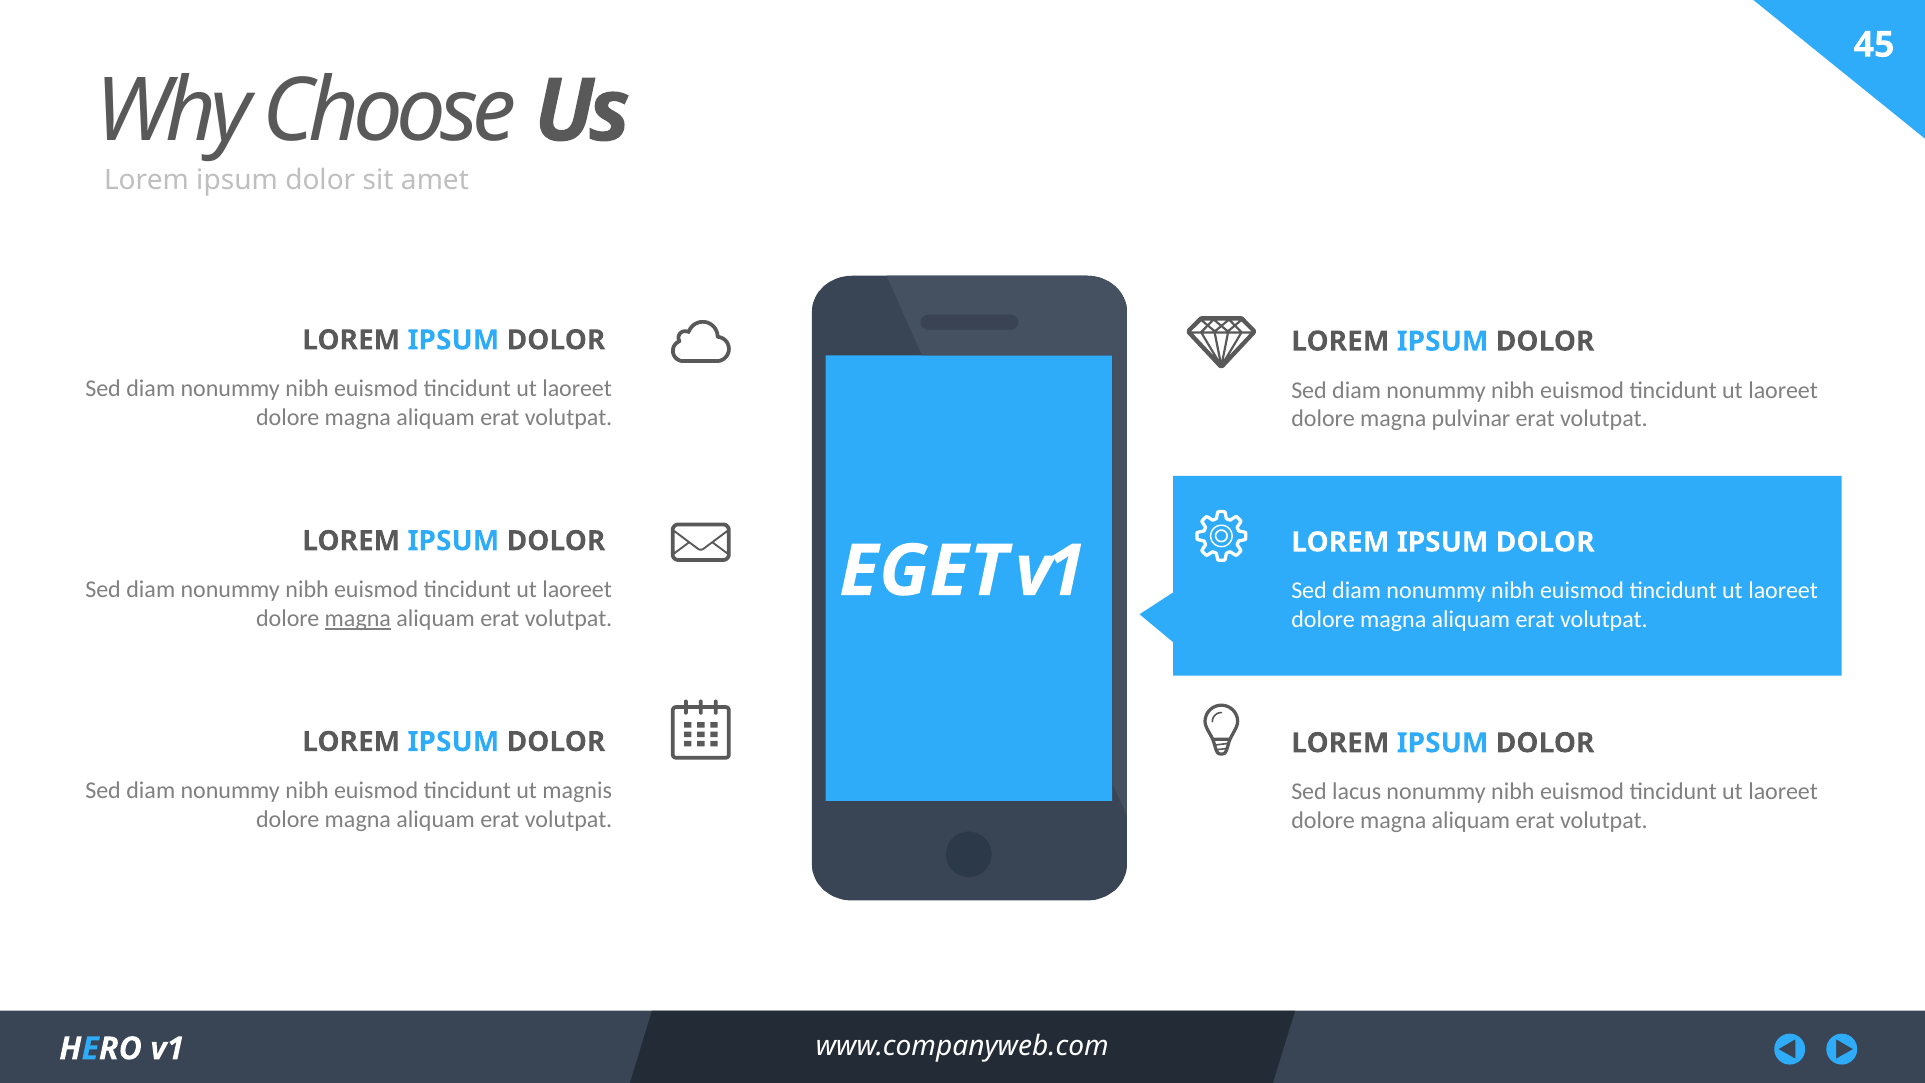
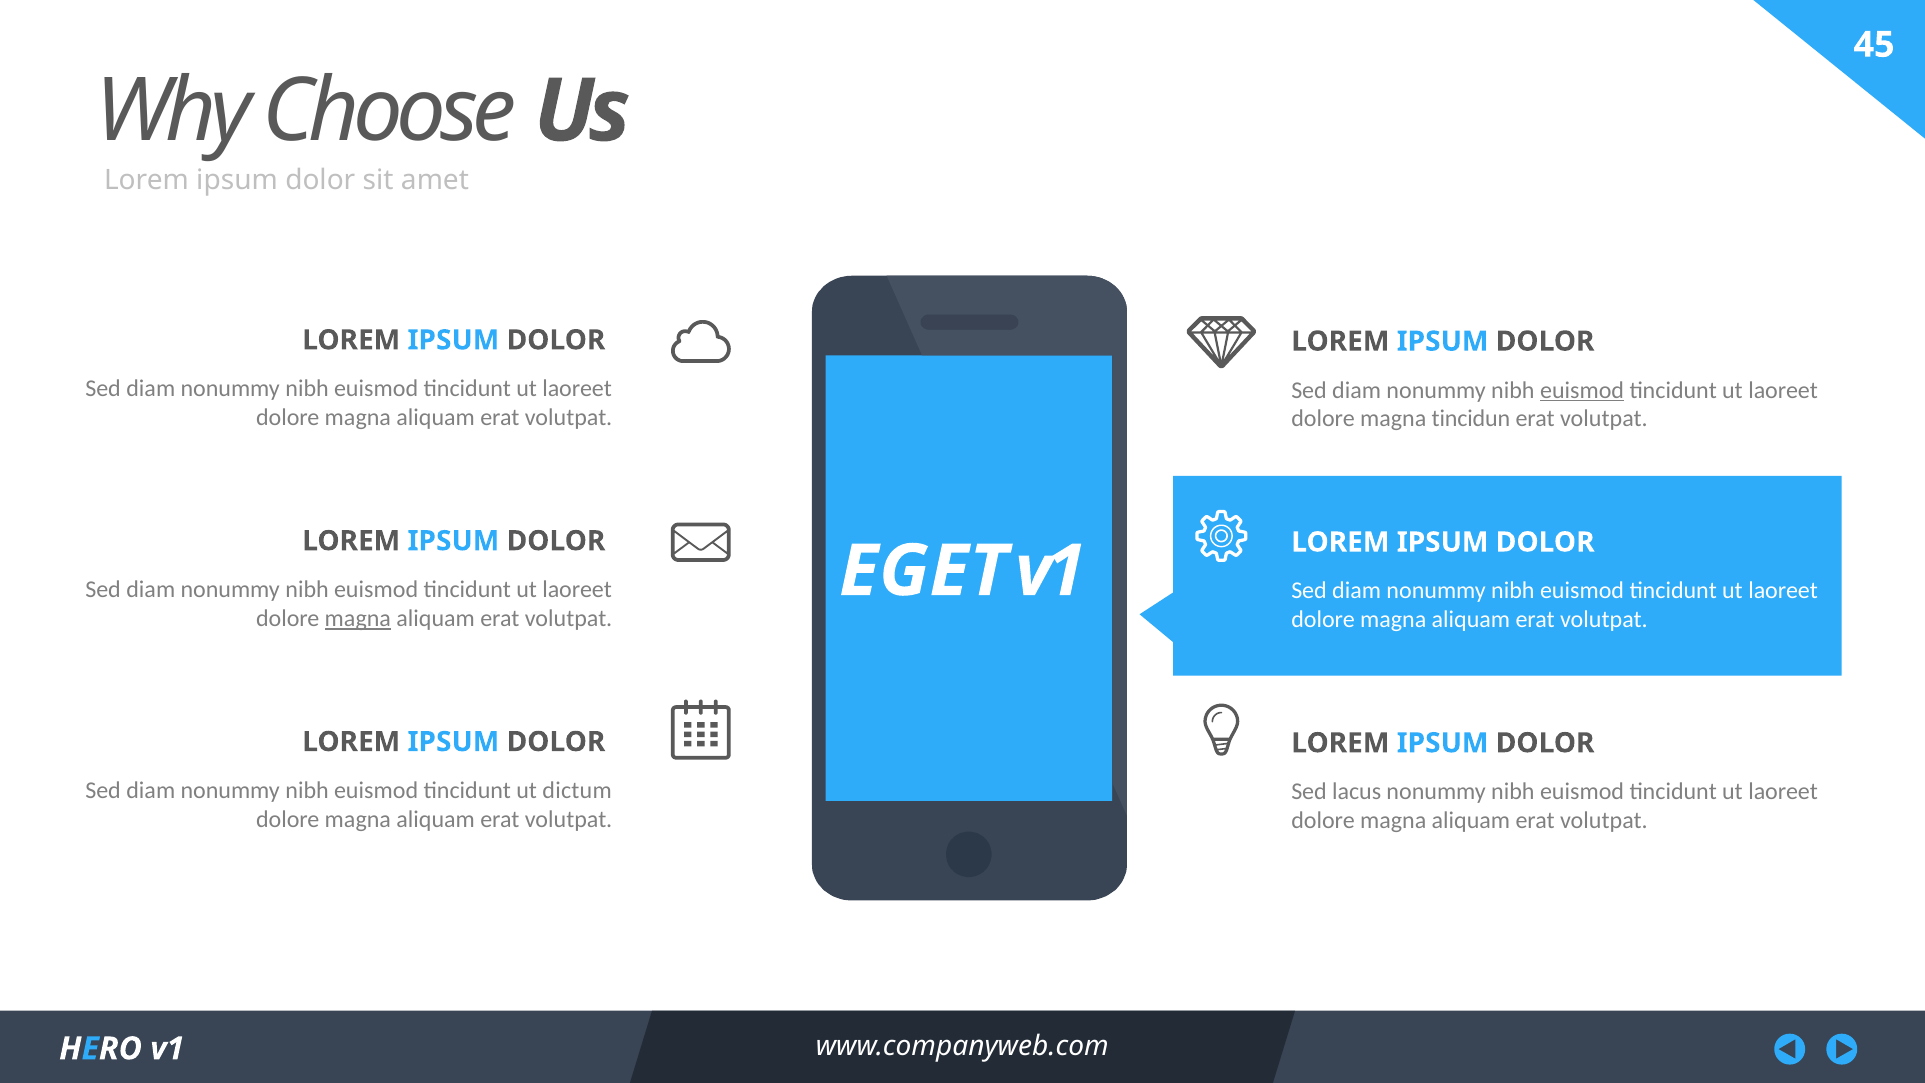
euismod underline: none -> present (1582, 390)
pulvinar: pulvinar -> tincidun (1471, 419)
magnis: magnis -> dictum (577, 790)
